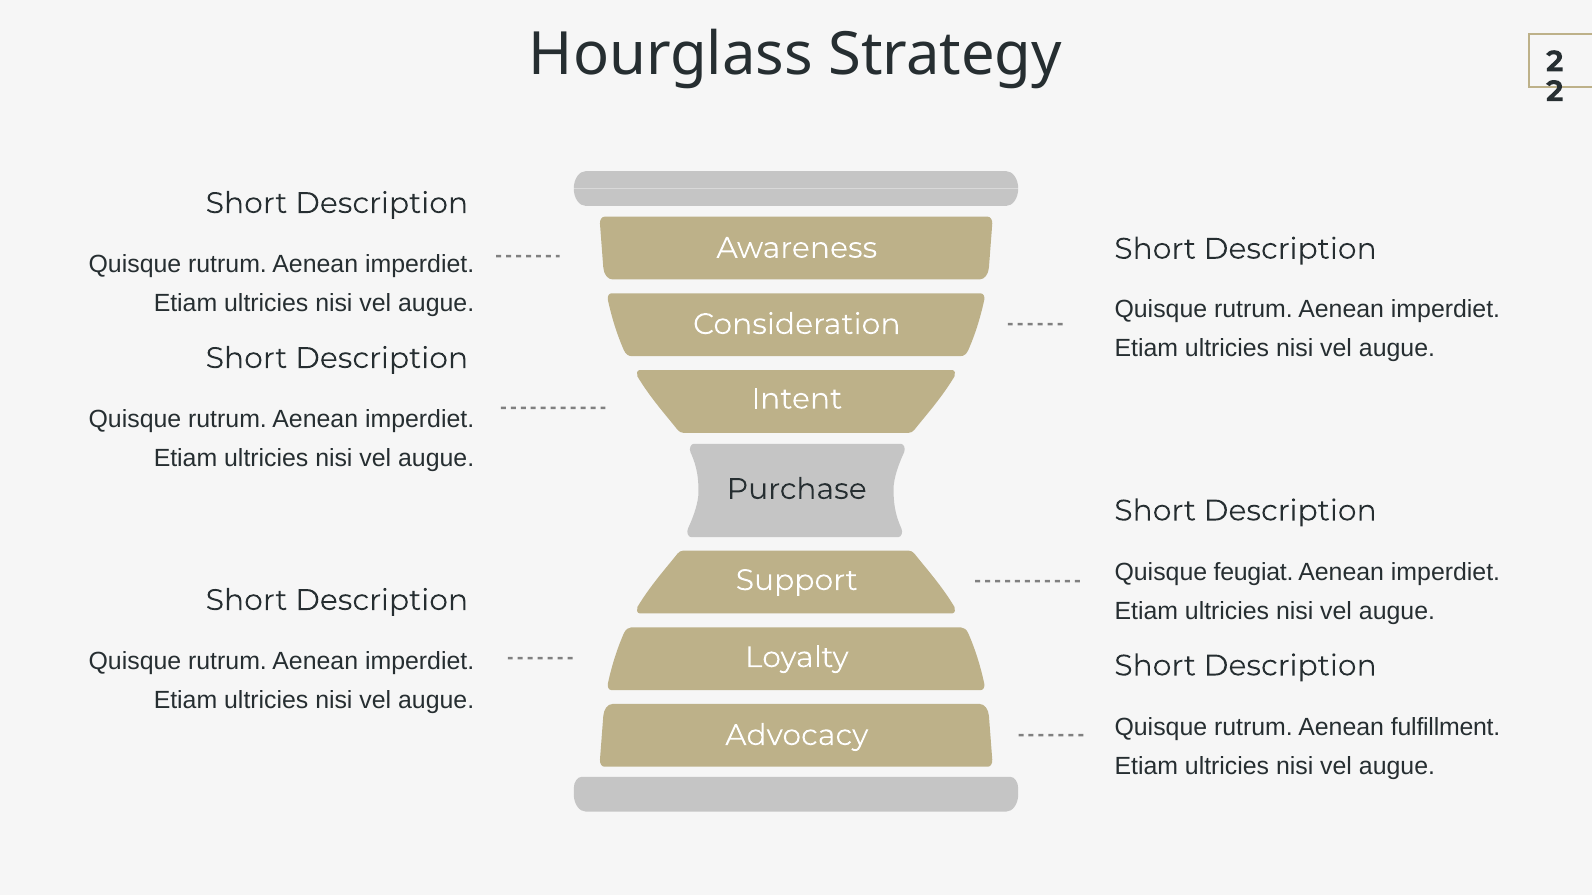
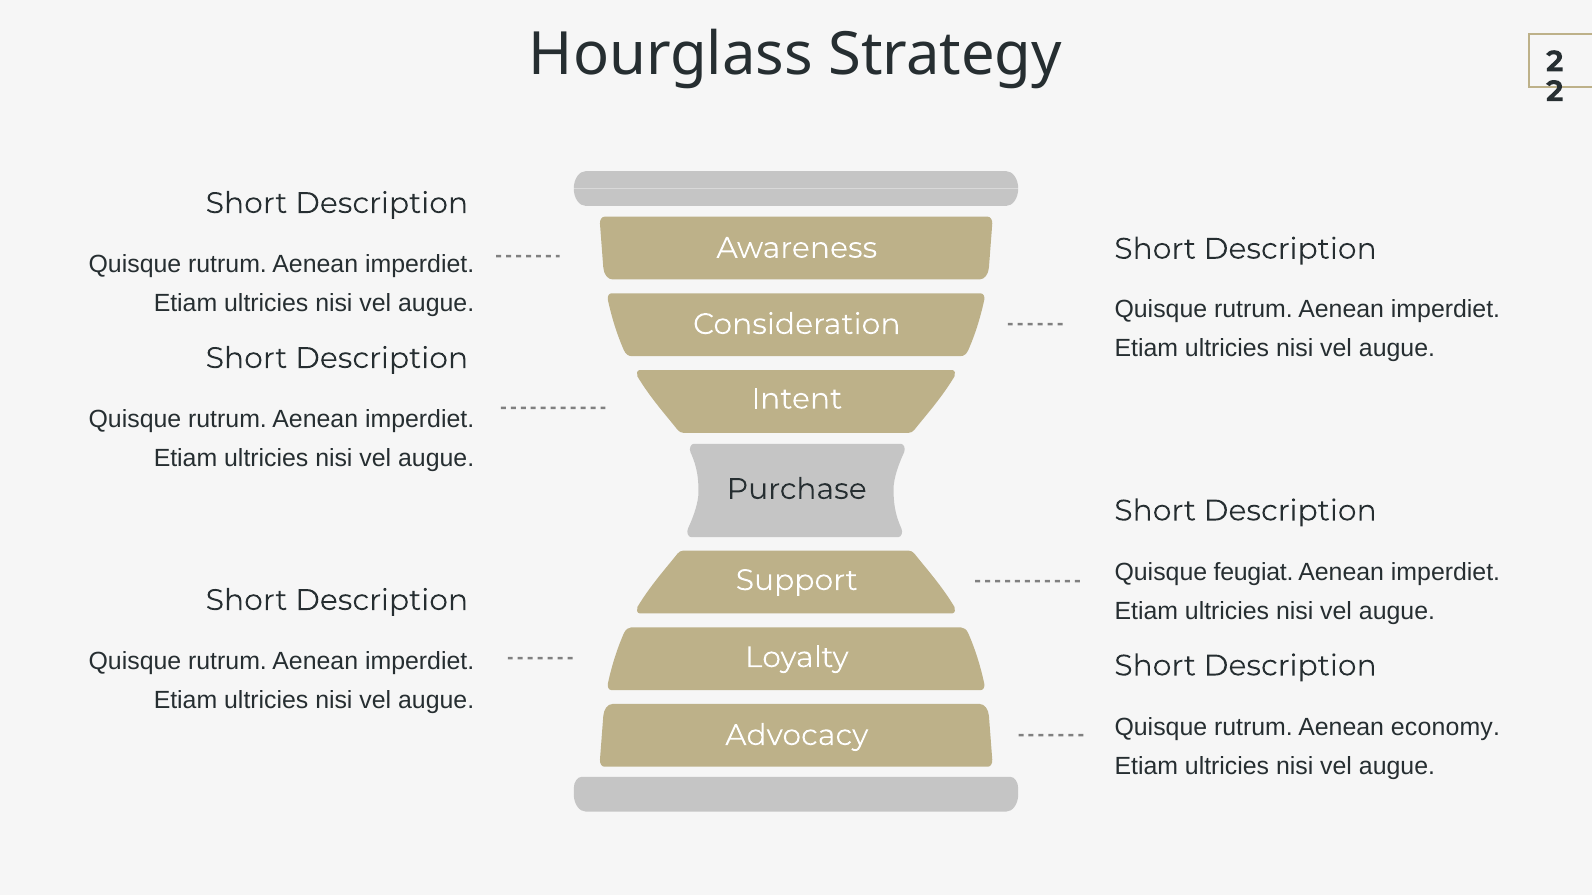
fulfillment: fulfillment -> economy (1445, 728)
